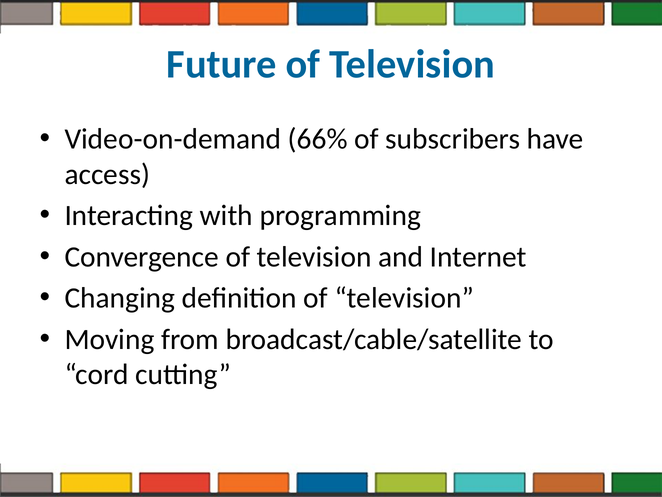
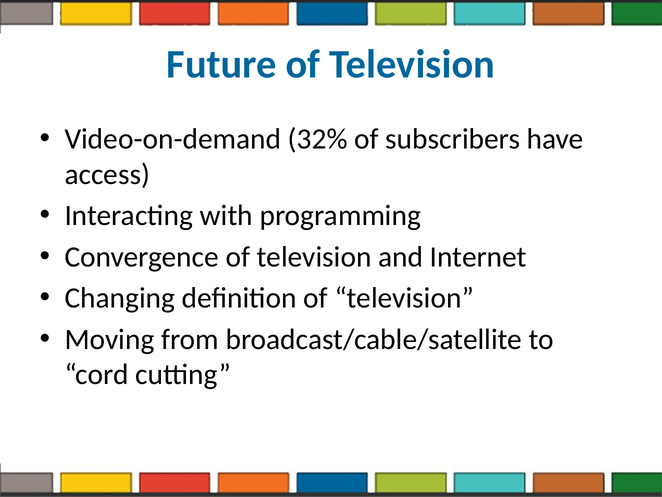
66%: 66% -> 32% (318, 139)
